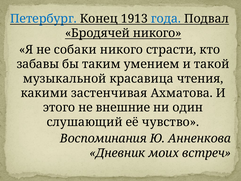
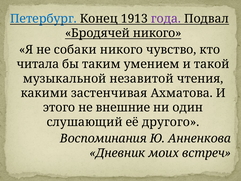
года colour: blue -> purple (166, 19)
страсти: страсти -> чувство (171, 50)
забавы: забавы -> читала (38, 64)
красавица: красавица -> незавитой (142, 79)
чувство: чувство -> другого (171, 122)
